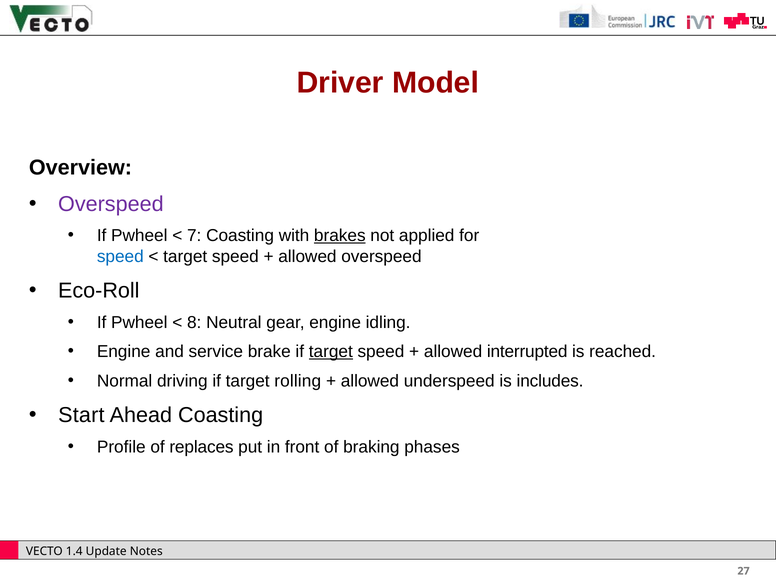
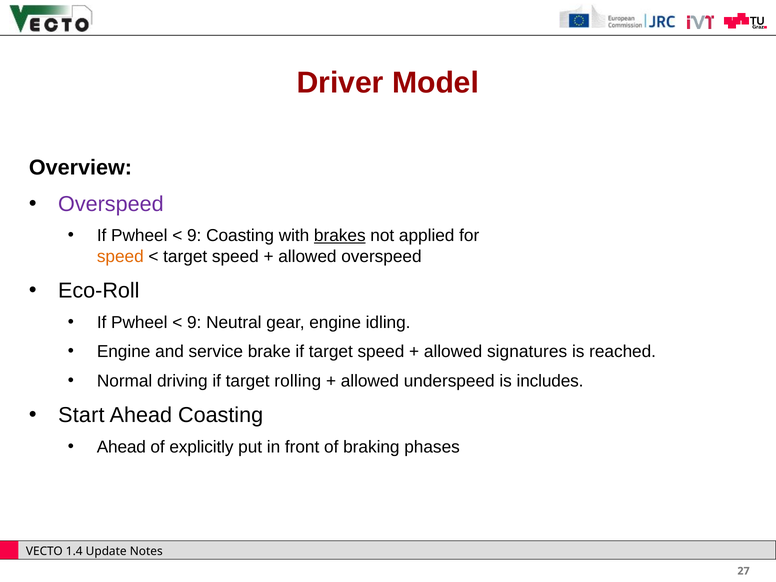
7: 7 -> 9 (194, 236)
speed colour: blue -> orange (120, 256)
8: 8 -> 9 (194, 322)
target underline: present -> none (331, 352)
interrupted: interrupted -> signatures (527, 352)
Profile: Profile -> Ahead (121, 447)
replaces: replaces -> explicitly (201, 447)
